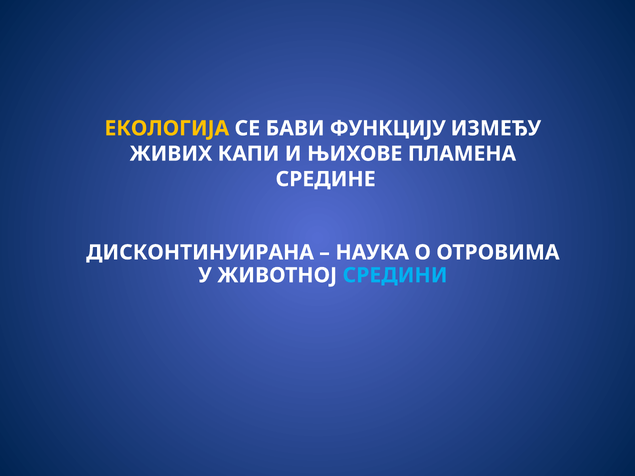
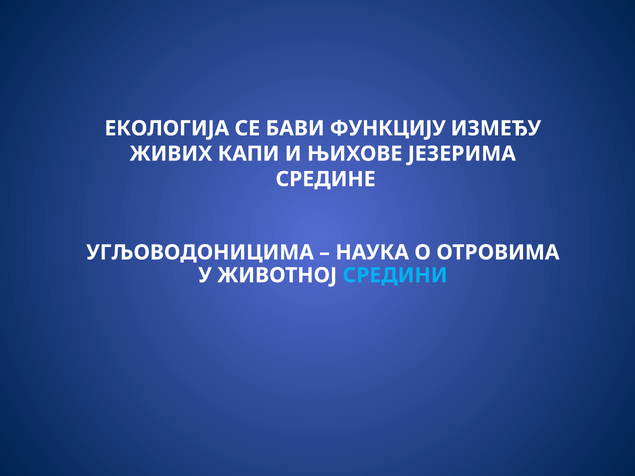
ЕКОЛОГИЈА colour: yellow -> white (167, 128)
ПЛАМЕНА: ПЛАМЕНА -> ЈЕЗЕРИМА (462, 154)
ДИСКОНТИНУИРАНА: ДИСКОНТИНУИРАНА -> УГЉОВОДОНИЦИМА (200, 253)
